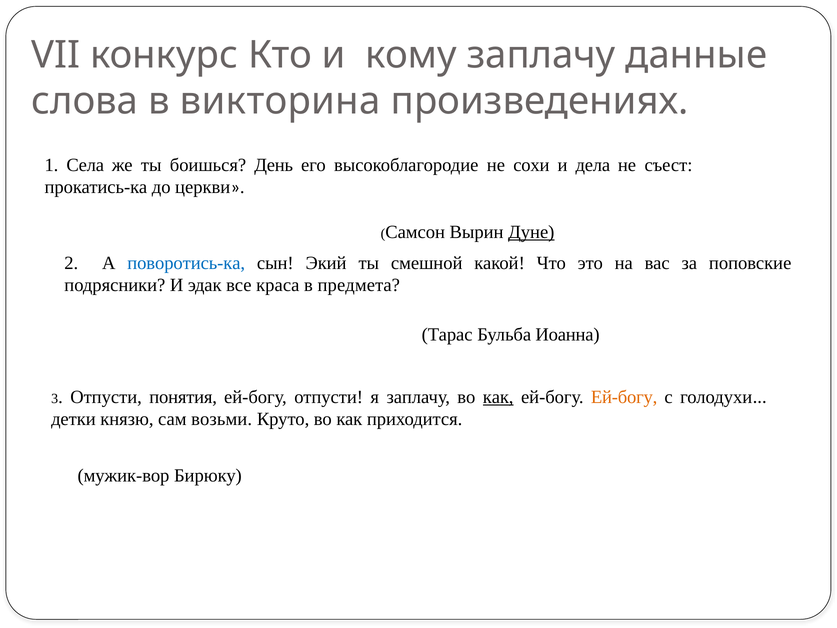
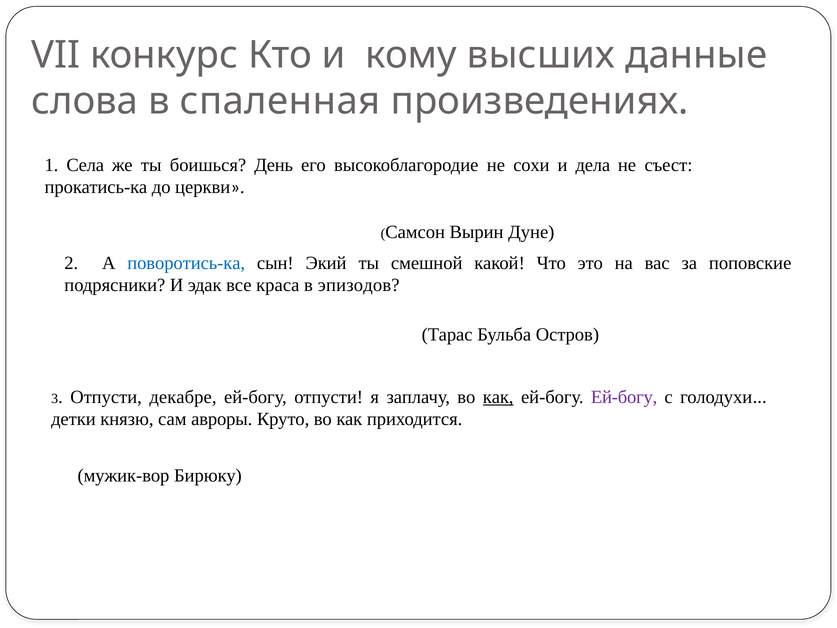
кому заплачу: заплачу -> высших (541, 55)
викторина: викторина -> спаленная (280, 101)
Дуне underline: present -> none (531, 232)
предмета: предмета -> эпизодов (359, 285)
Иоанна: Иоанна -> Остров (567, 334)
понятия: понятия -> декабре (183, 397)
Ей-богу colour: orange -> purple (624, 397)
возьми: возьми -> авроры (222, 419)
